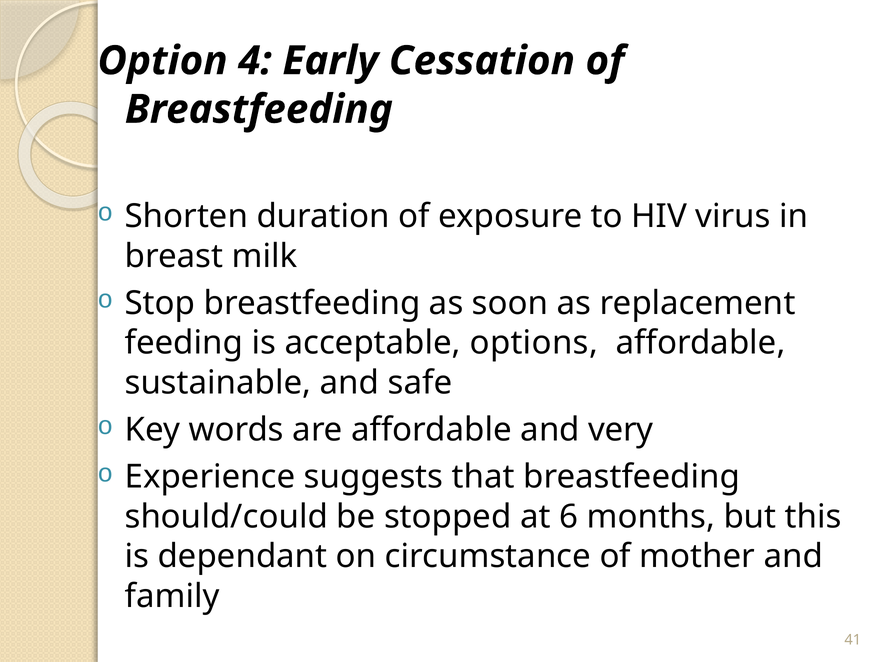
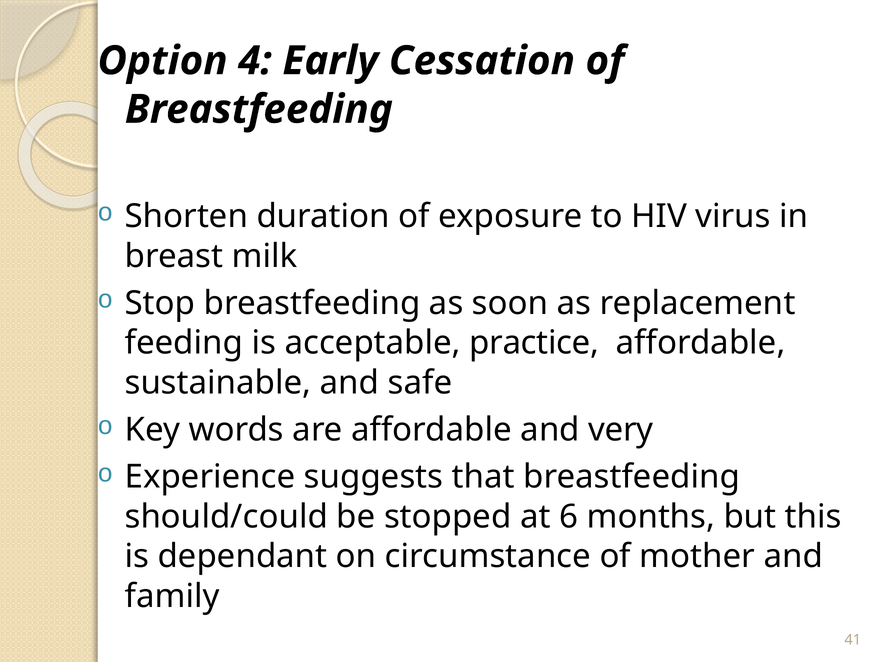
options: options -> practice (534, 343)
